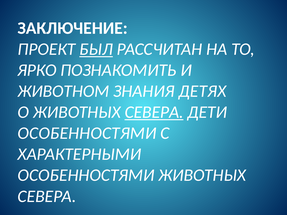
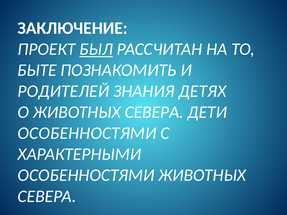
ЯРКО: ЯРКО -> БЫТЕ (37, 70)
ЖИВОТНОМ: ЖИВОТНОМ -> РОДИТЕЛЕЙ (63, 91)
СЕВЕРА underline: present -> none (154, 112)
